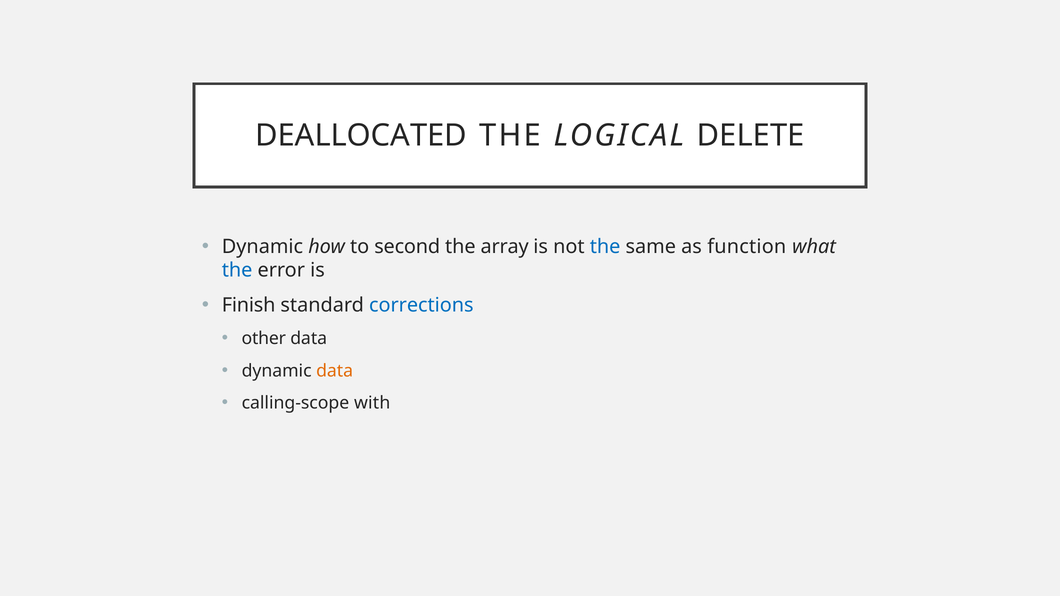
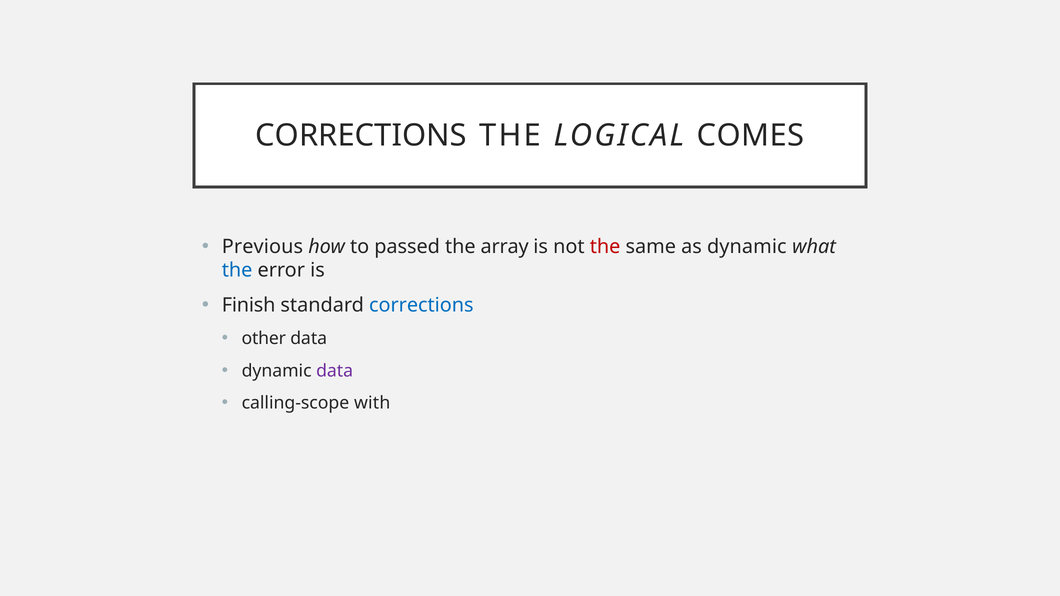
DEALLOCATED: DEALLOCATED -> CORRECTIONS (361, 135)
DELETE: DELETE -> COMES (750, 135)
Dynamic: Dynamic -> Previous (262, 247)
second: second -> passed (407, 247)
the colour: blue -> red (605, 247)
as function: function -> dynamic (747, 247)
data colour: orange -> purple (335, 371)
